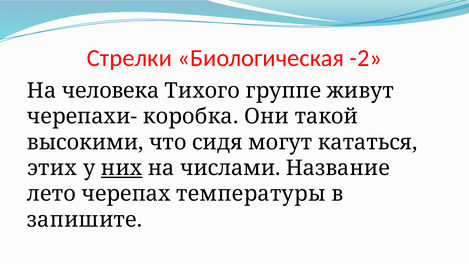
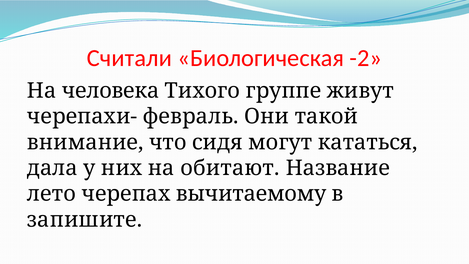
Стрелки: Стрелки -> Считали (129, 58)
коробка: коробка -> февраль (191, 116)
высокими: высокими -> внимание (85, 142)
этих: этих -> дала (52, 168)
них underline: present -> none (122, 168)
числами: числами -> обитают (230, 168)
температуры: температуры -> вычитаемому (251, 194)
